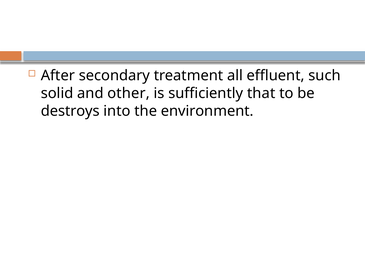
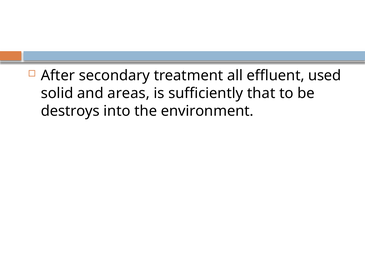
such: such -> used (325, 76)
other: other -> areas (129, 93)
